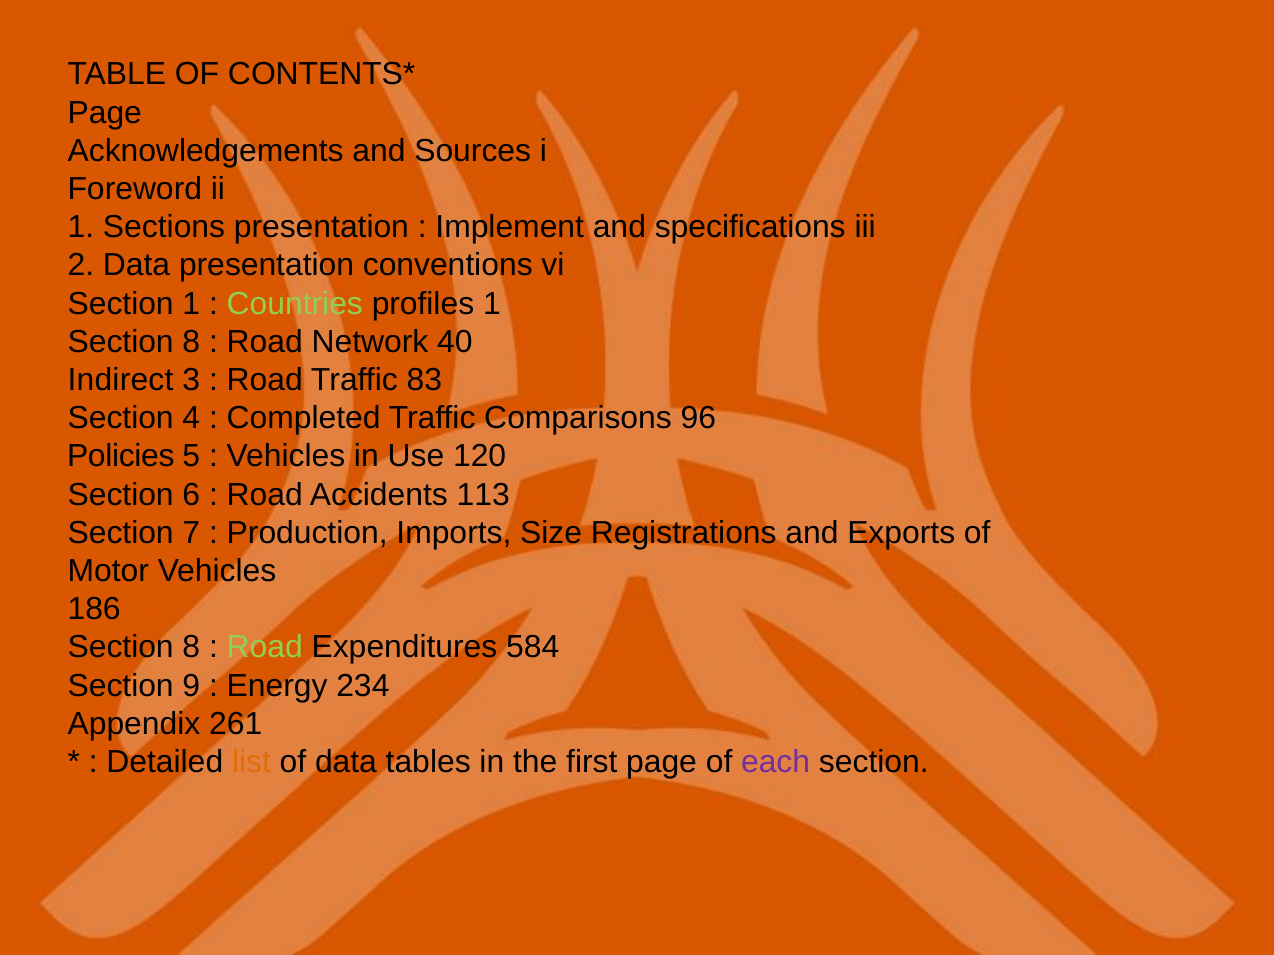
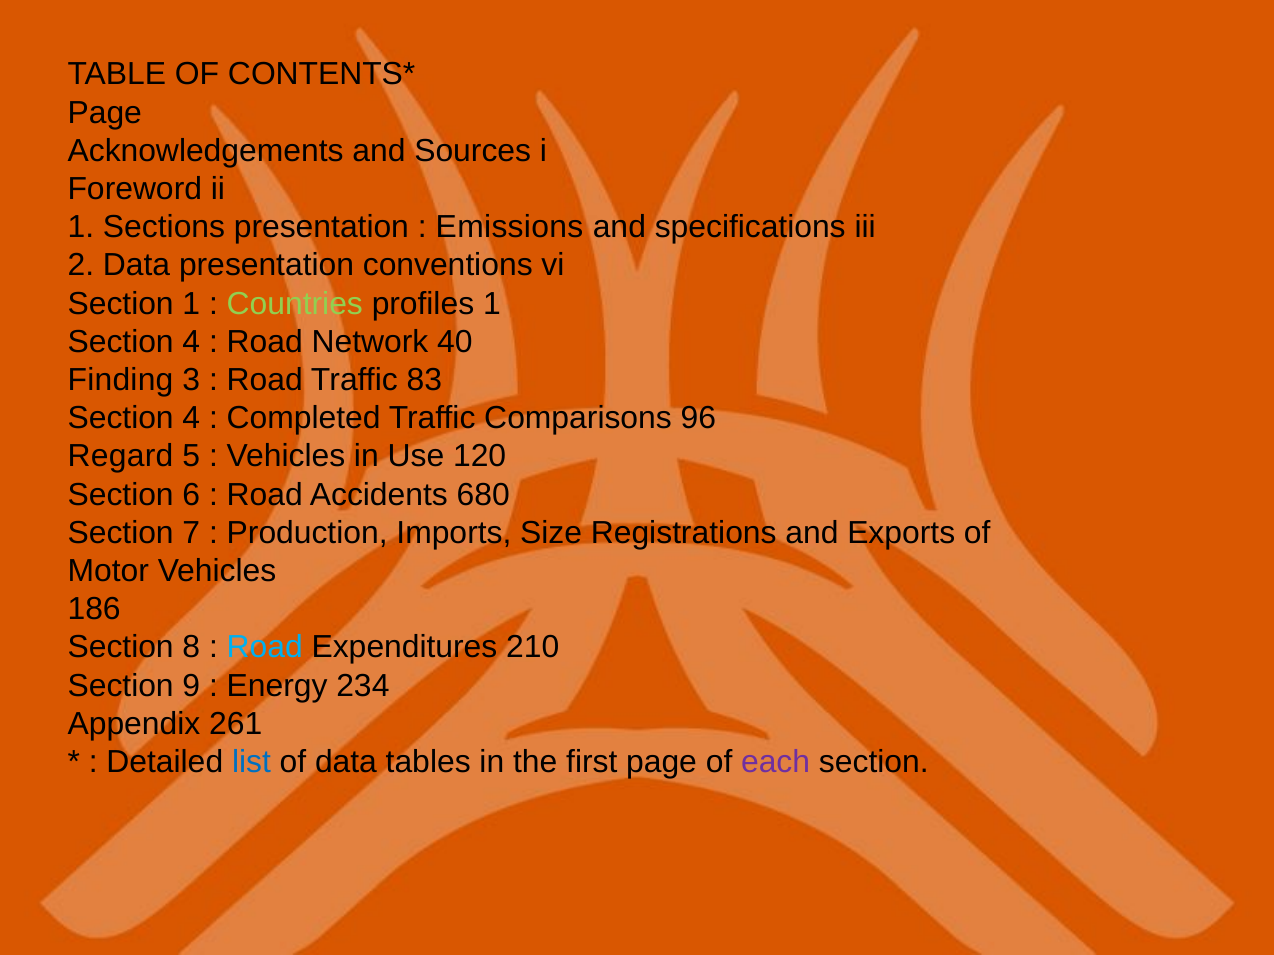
Implement: Implement -> Emissions (510, 227)
8: 8 -> 4 (191, 342)
Indirect: Indirect -> Finding (121, 380)
Policies: Policies -> Regard (121, 457)
113: 113 -> 680 (483, 495)
Road colour: light green -> light blue (265, 648)
584: 584 -> 210 (533, 648)
list colour: orange -> blue (251, 762)
